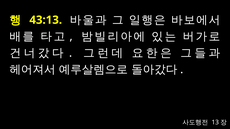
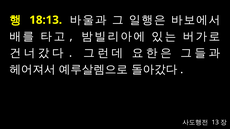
43:13: 43:13 -> 18:13 (46, 20)
